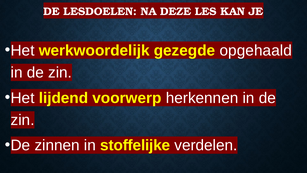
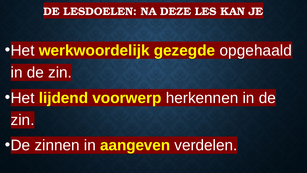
stoffelijke: stoffelijke -> aangeven (135, 145)
